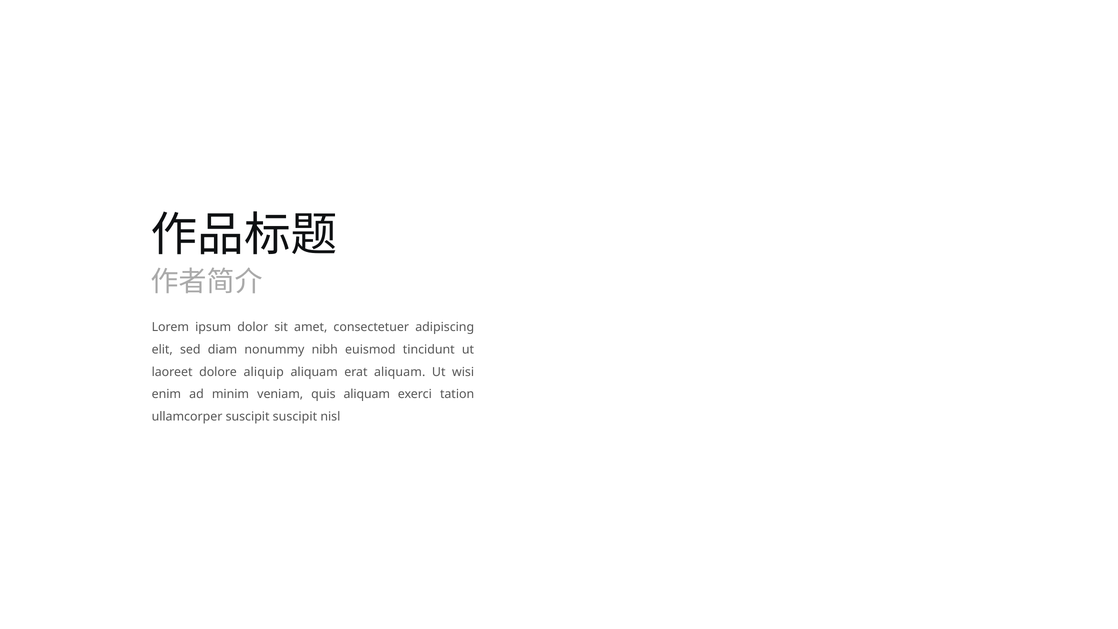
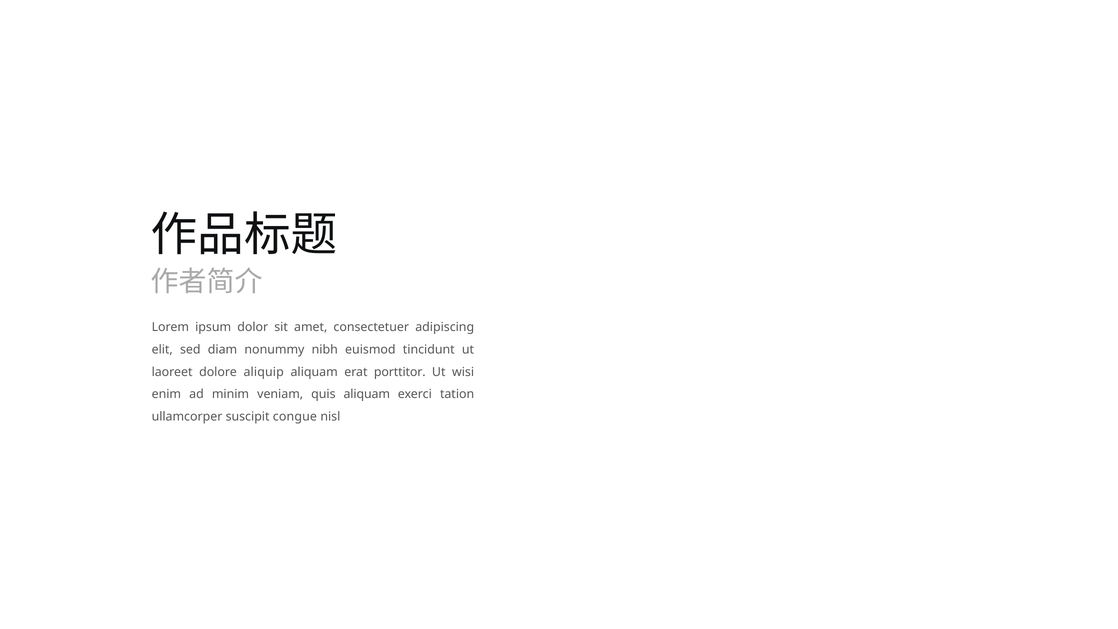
erat aliquam: aliquam -> porttitor (400, 372)
suscipit suscipit: suscipit -> congue (295, 417)
